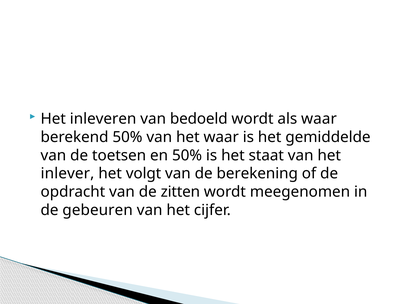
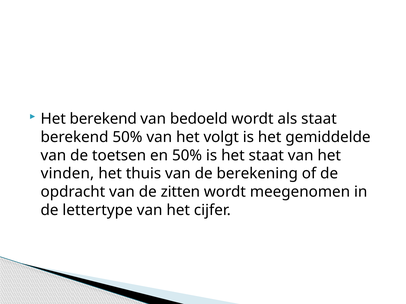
Het inleveren: inleveren -> berekend (103, 119)
als waar: waar -> staat (319, 119)
het waar: waar -> volgt (221, 137)
inlever: inlever -> vinden (67, 174)
volgt: volgt -> thuis (143, 174)
gebeuren: gebeuren -> lettertype (98, 210)
